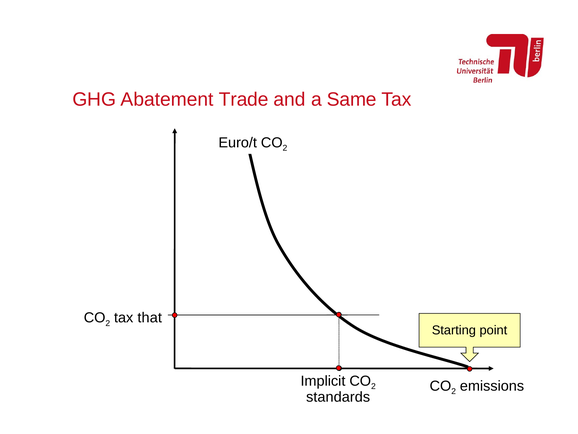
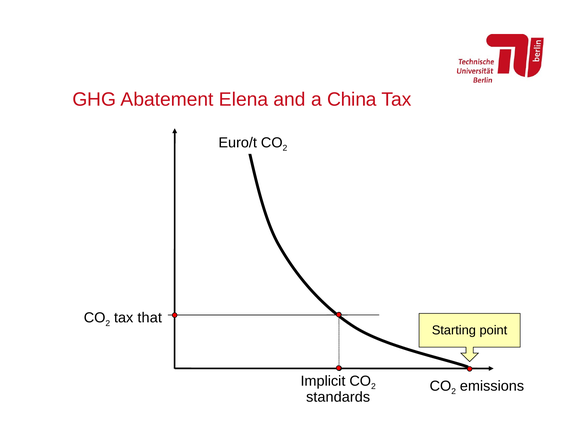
Trade: Trade -> Elena (244, 99)
Same: Same -> China (352, 99)
